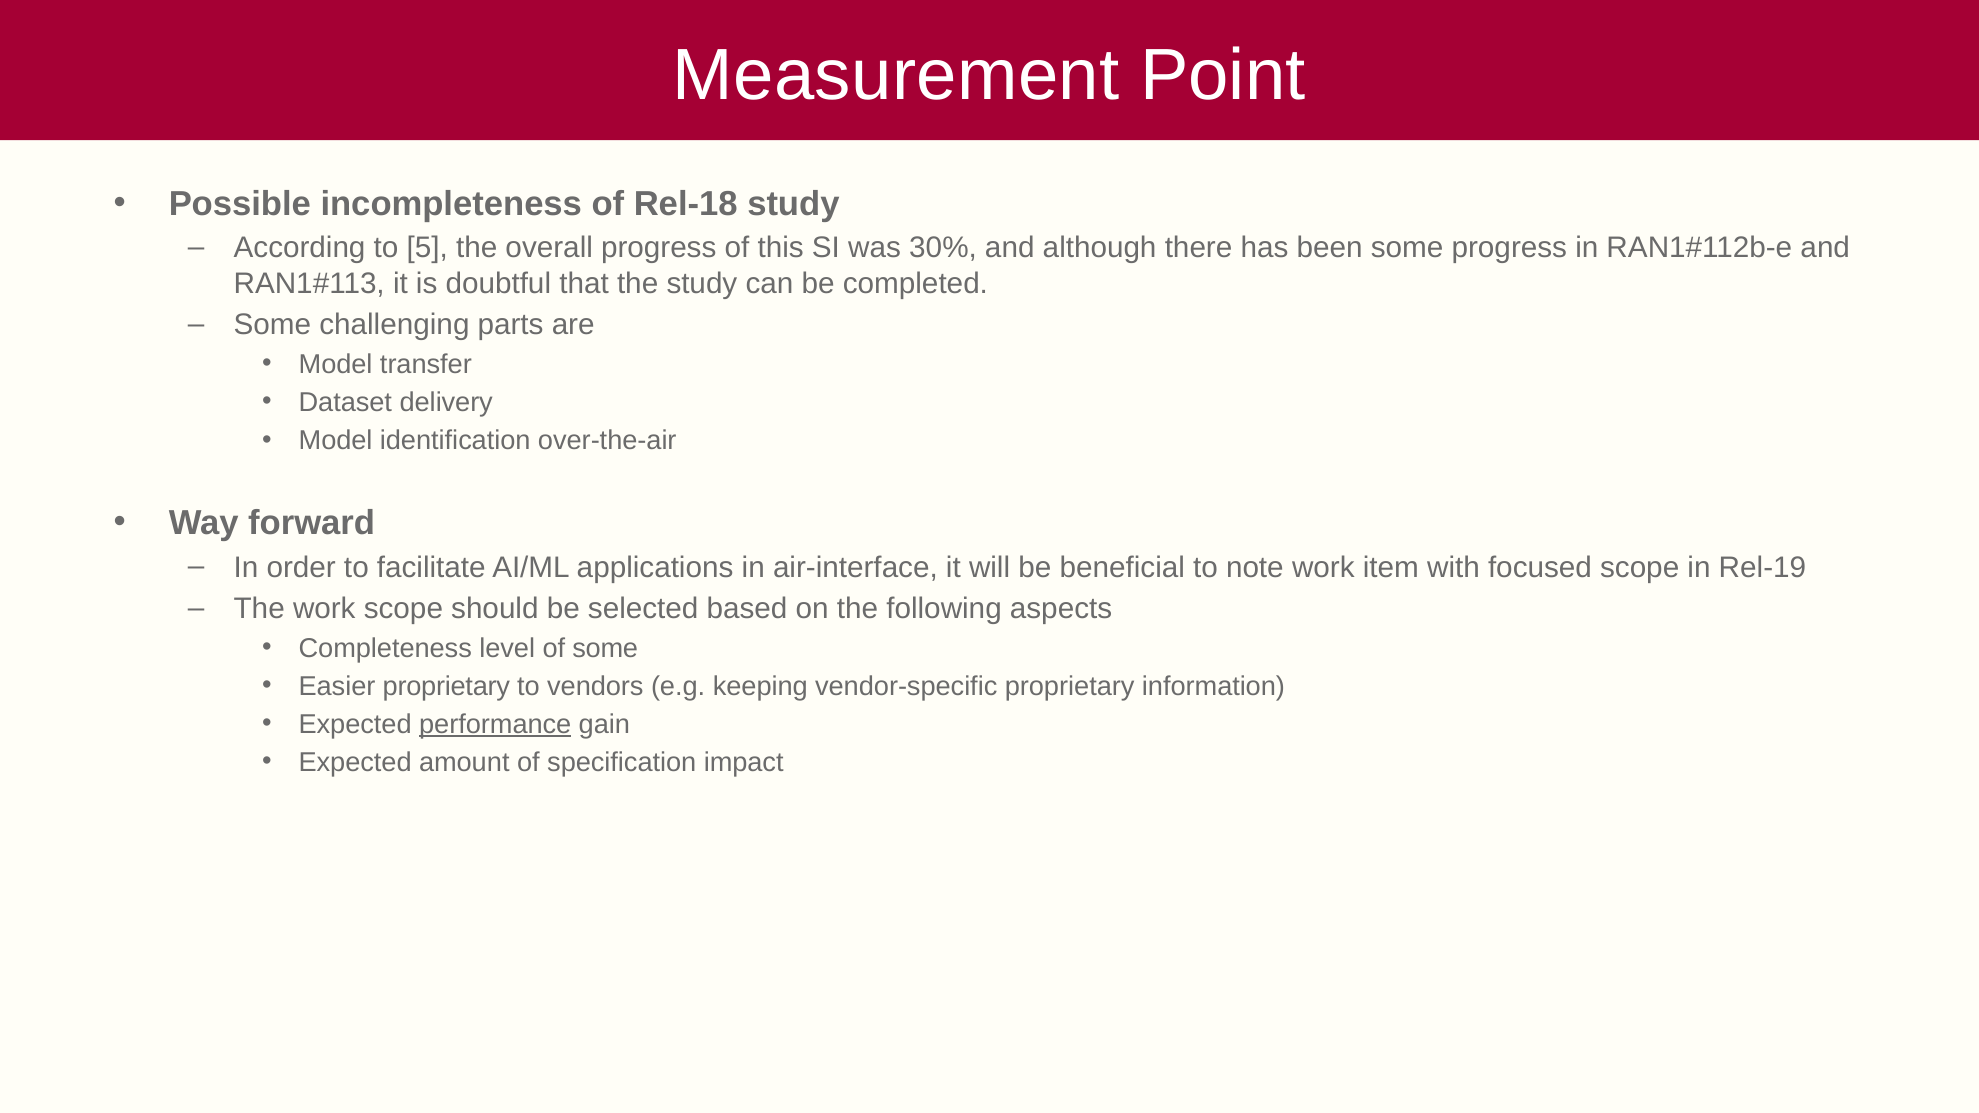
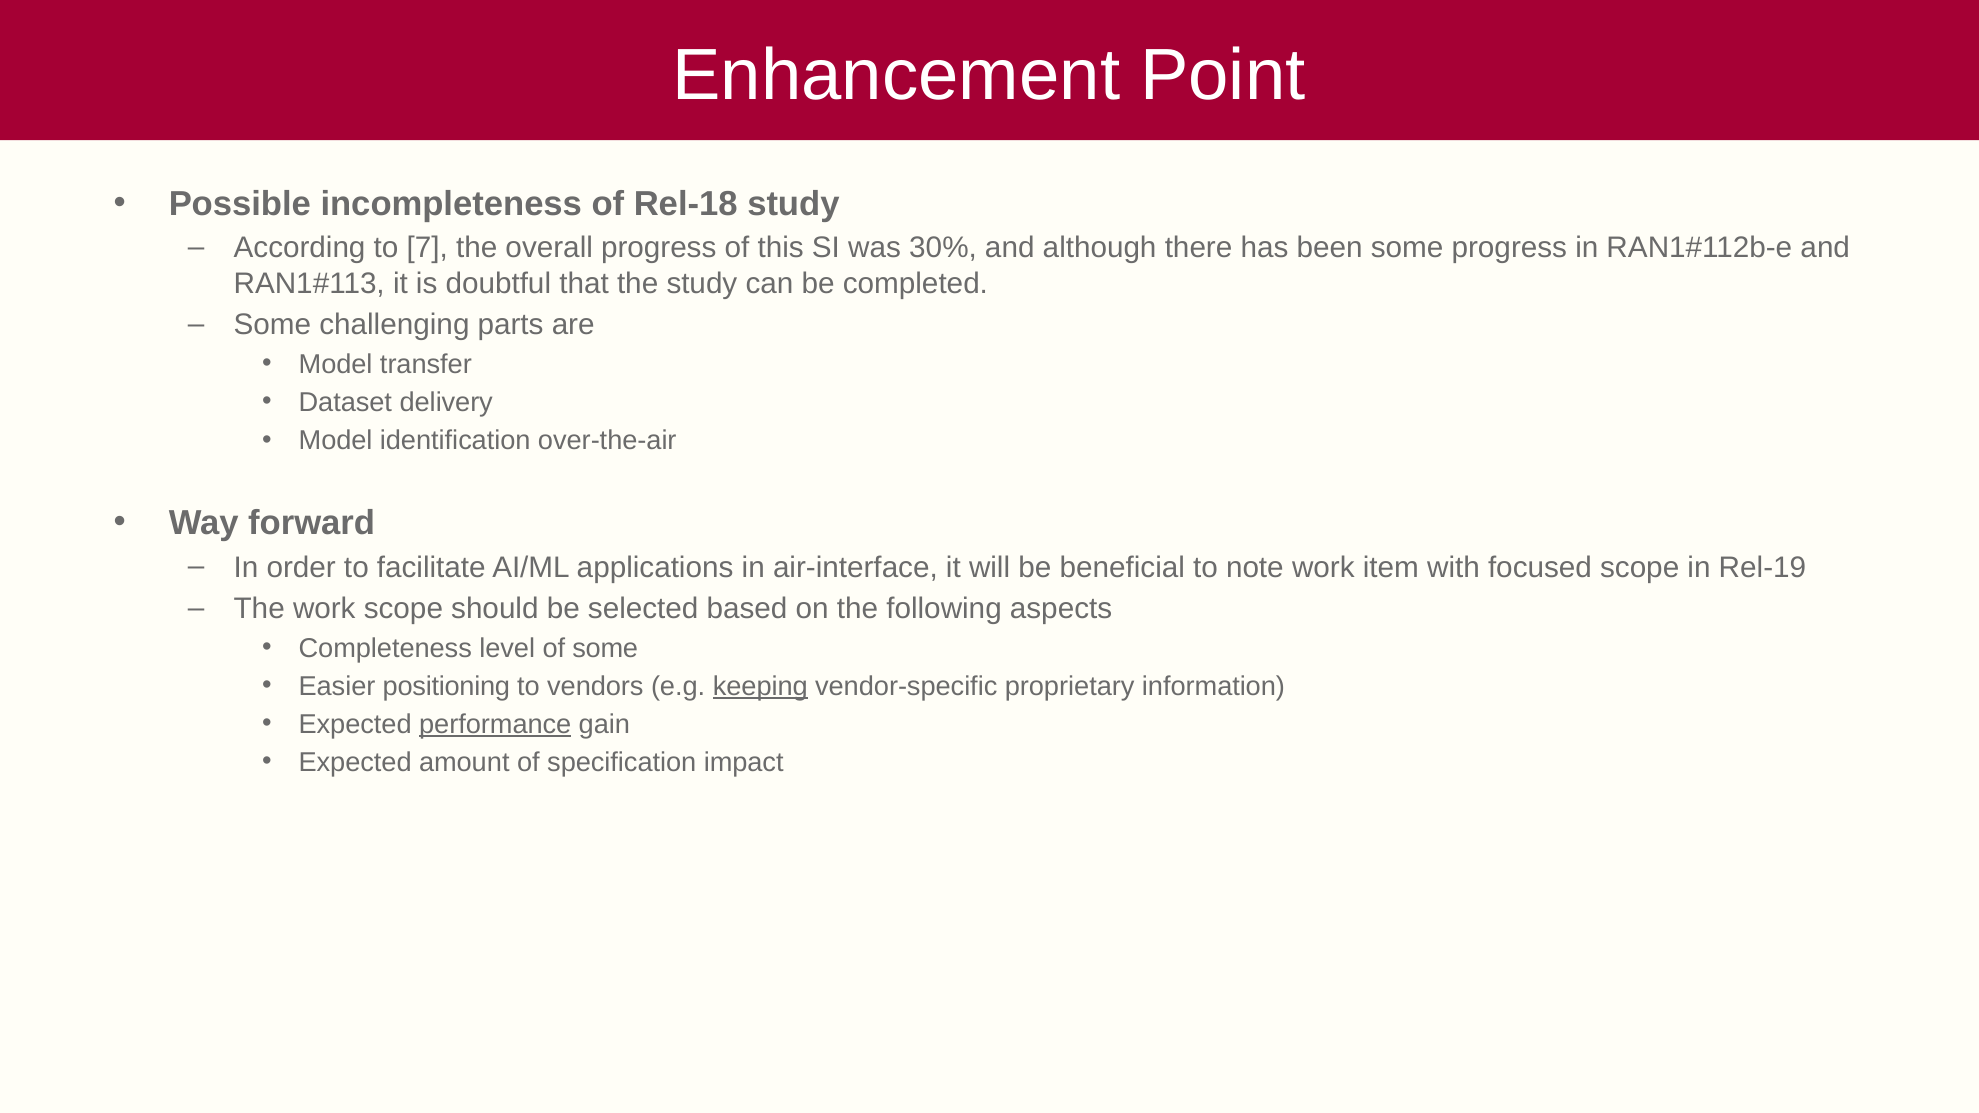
Measurement: Measurement -> Enhancement (896, 75)
5: 5 -> 7 (427, 248)
Easier proprietary: proprietary -> positioning (446, 686)
keeping underline: none -> present (760, 686)
